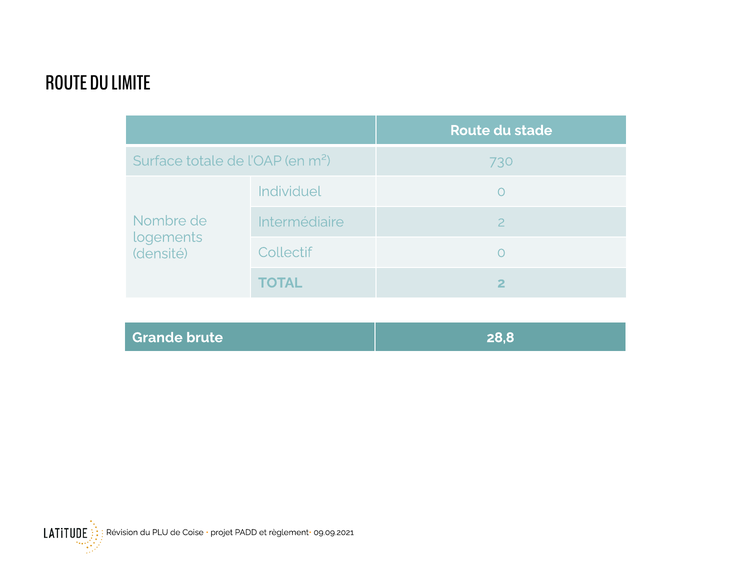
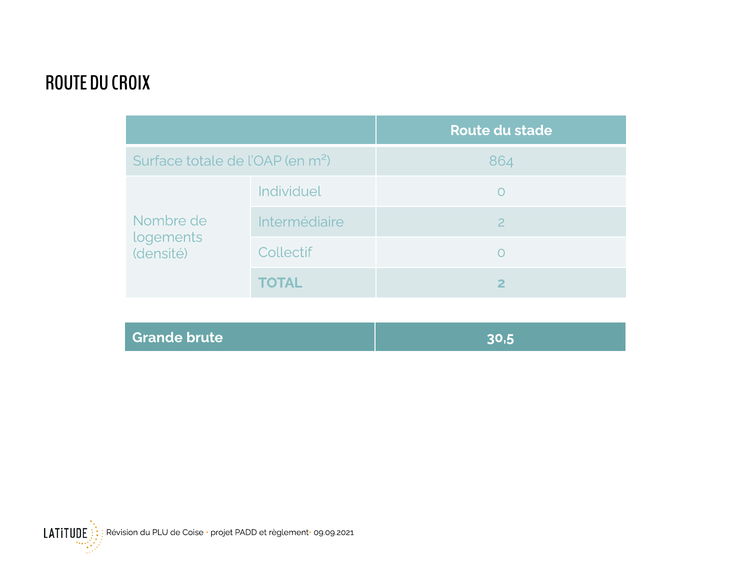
LIMITE: LIMITE -> CROIX (131, 83)
730: 730 -> 864 (501, 161)
28,8: 28,8 -> 30,5 (500, 338)
